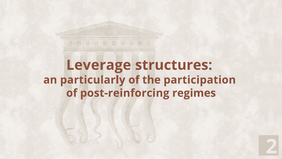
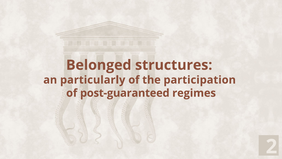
Leverage: Leverage -> Belonged (99, 65)
post-reinforcing: post-reinforcing -> post-guaranteed (125, 93)
